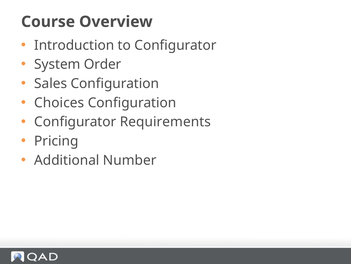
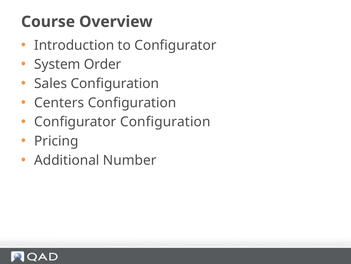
Choices: Choices -> Centers (59, 103)
Configurator Requirements: Requirements -> Configuration (165, 122)
